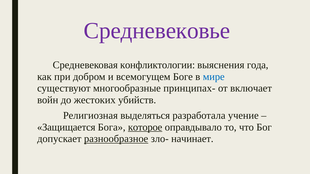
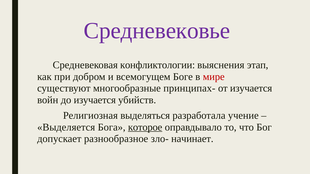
года: года -> этап (258, 65)
мире colour: blue -> red (214, 77)
от включает: включает -> изучается (251, 89)
до жестоких: жестоких -> изучается (95, 100)
Защищается: Защищается -> Выделяется (66, 127)
разнообразное underline: present -> none (116, 139)
